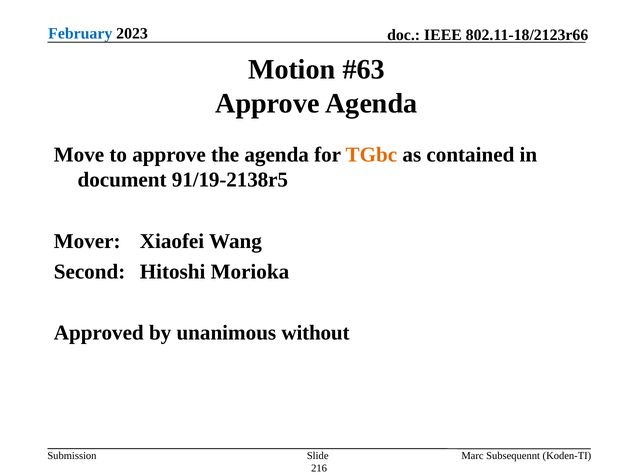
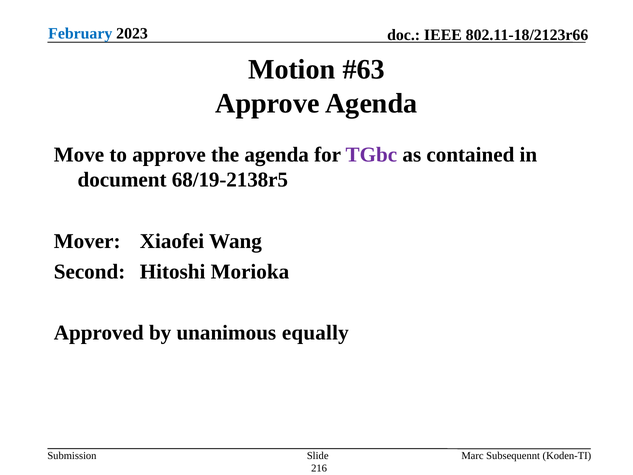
TGbc colour: orange -> purple (371, 154)
91/19-2138r5: 91/19-2138r5 -> 68/19-2138r5 (230, 180)
without: without -> equally (315, 333)
